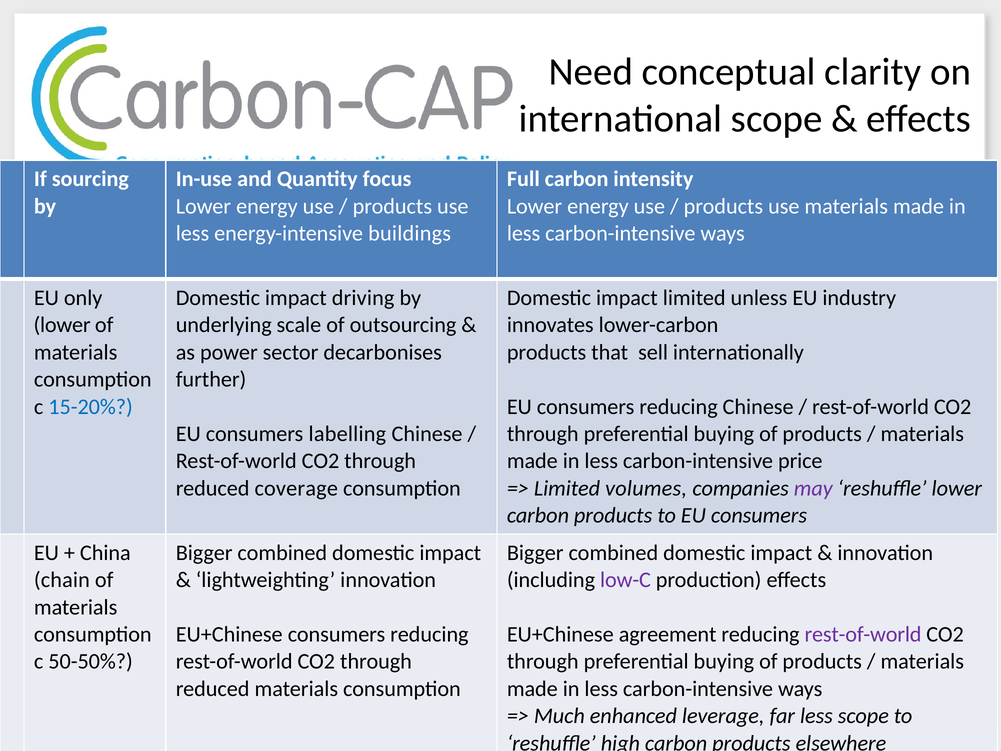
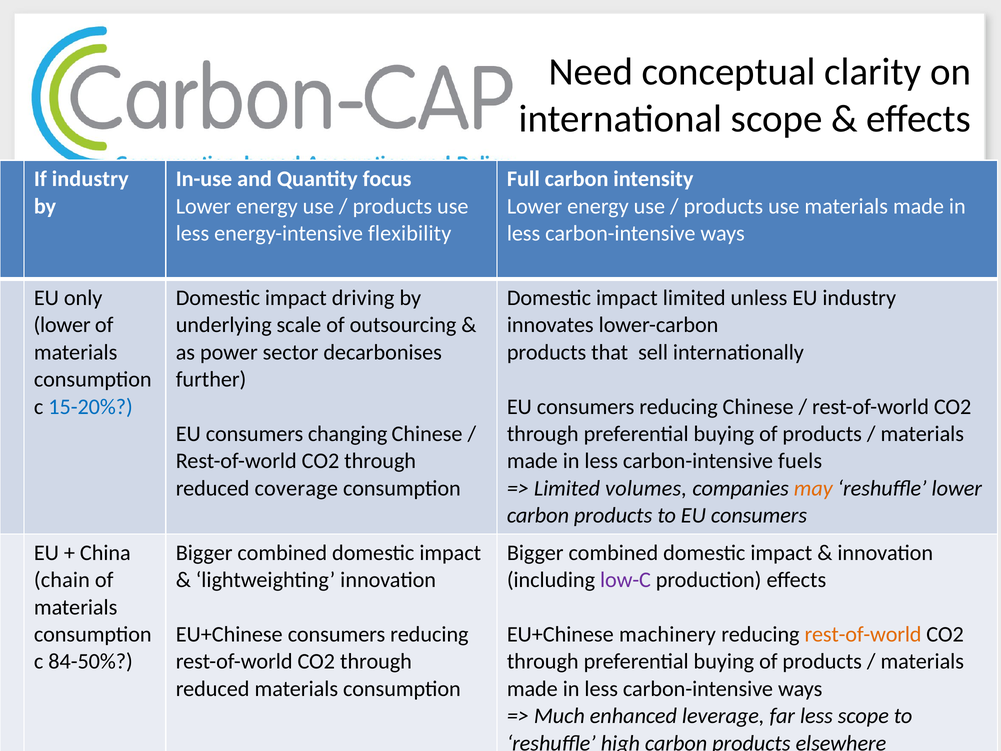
If sourcing: sourcing -> industry (90, 179)
buildings: buildings -> flexibility (410, 233)
labelling: labelling -> changing (348, 434)
price: price -> fuels (800, 461)
may colour: purple -> orange (813, 488)
agreement: agreement -> machinery (667, 634)
rest-of-world colour: purple -> orange (863, 634)
50-50%: 50-50% -> 84-50% (91, 661)
